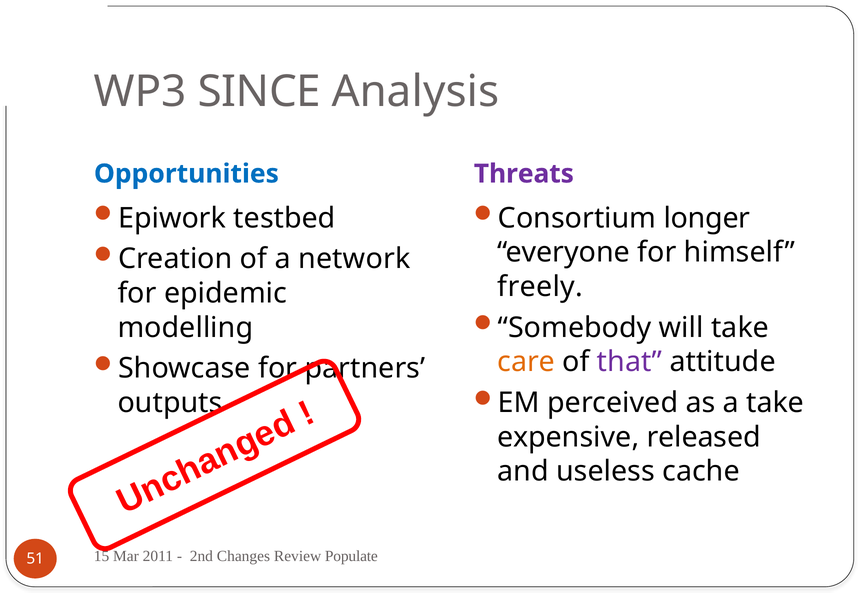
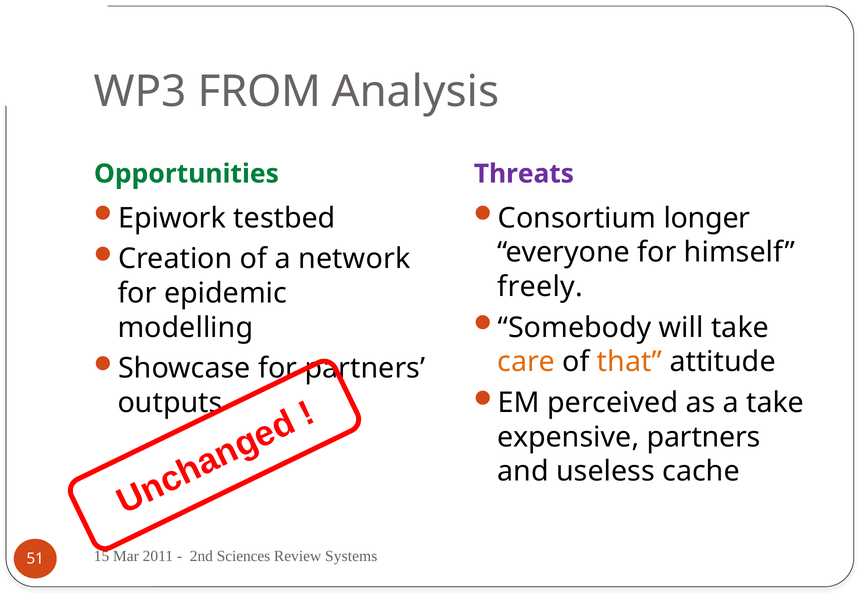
SINCE: SINCE -> FROM (259, 92)
Opportunities colour: blue -> green (186, 174)
that colour: purple -> orange (630, 362)
expensive released: released -> partners (704, 437)
Changes: Changes -> Sciences (244, 557)
Populate: Populate -> Systems (351, 557)
